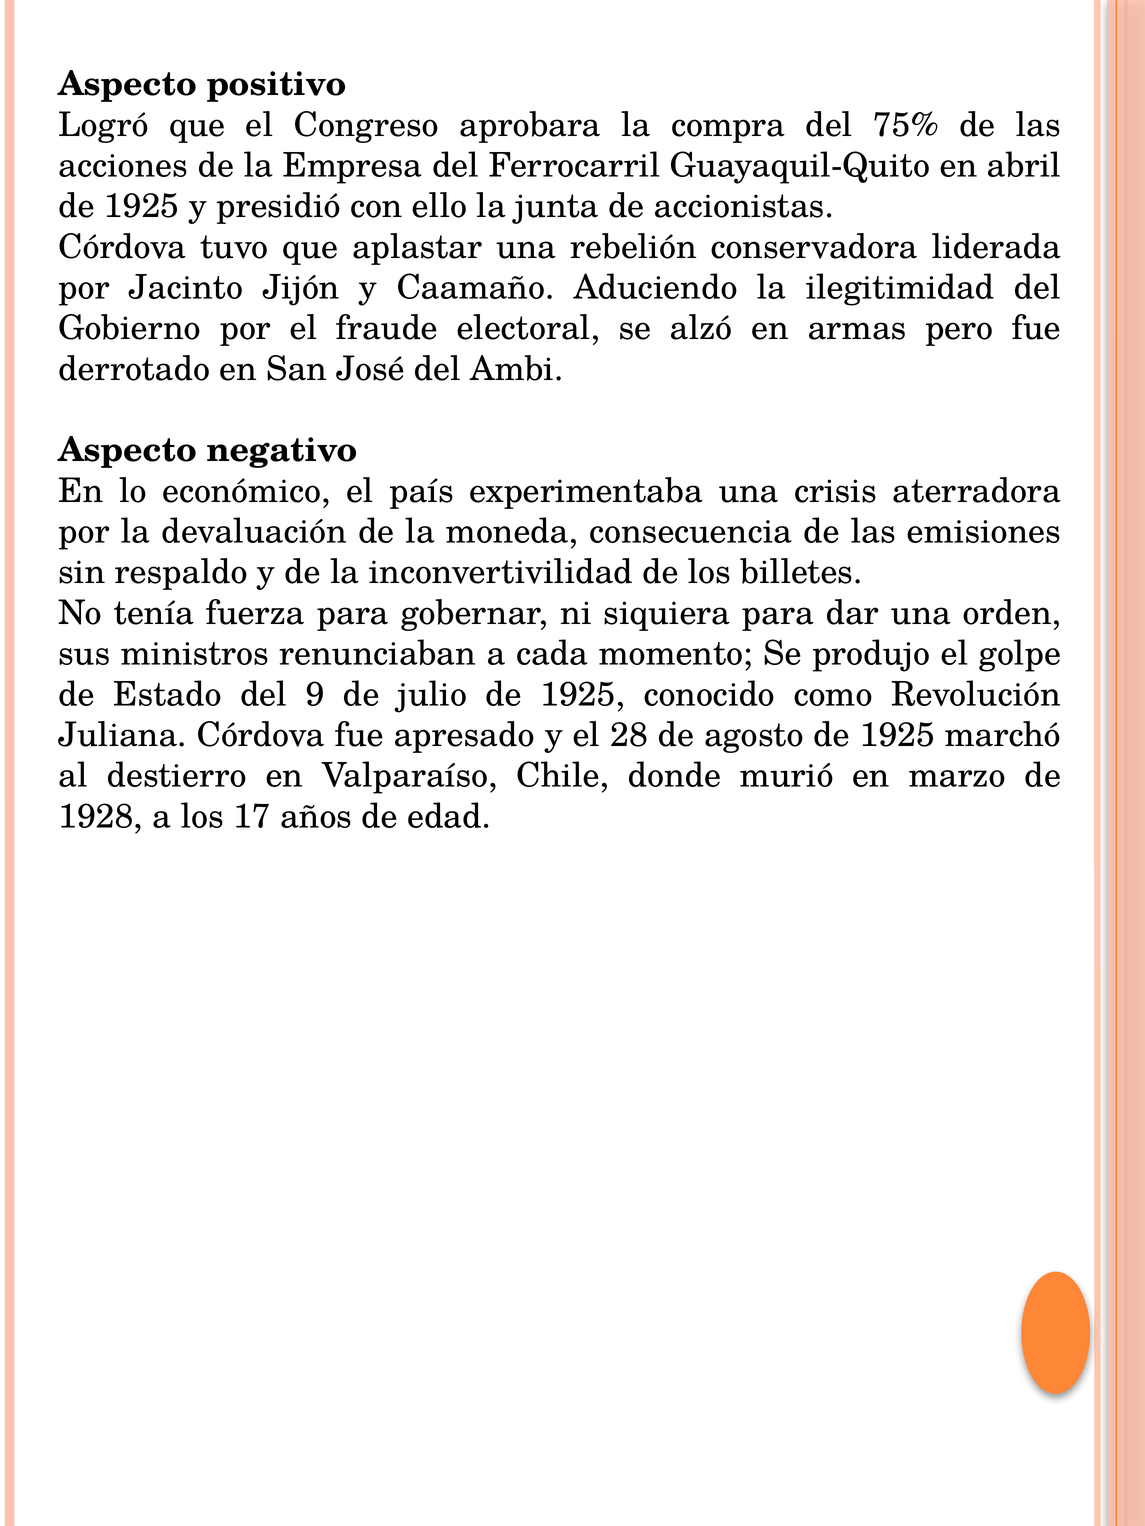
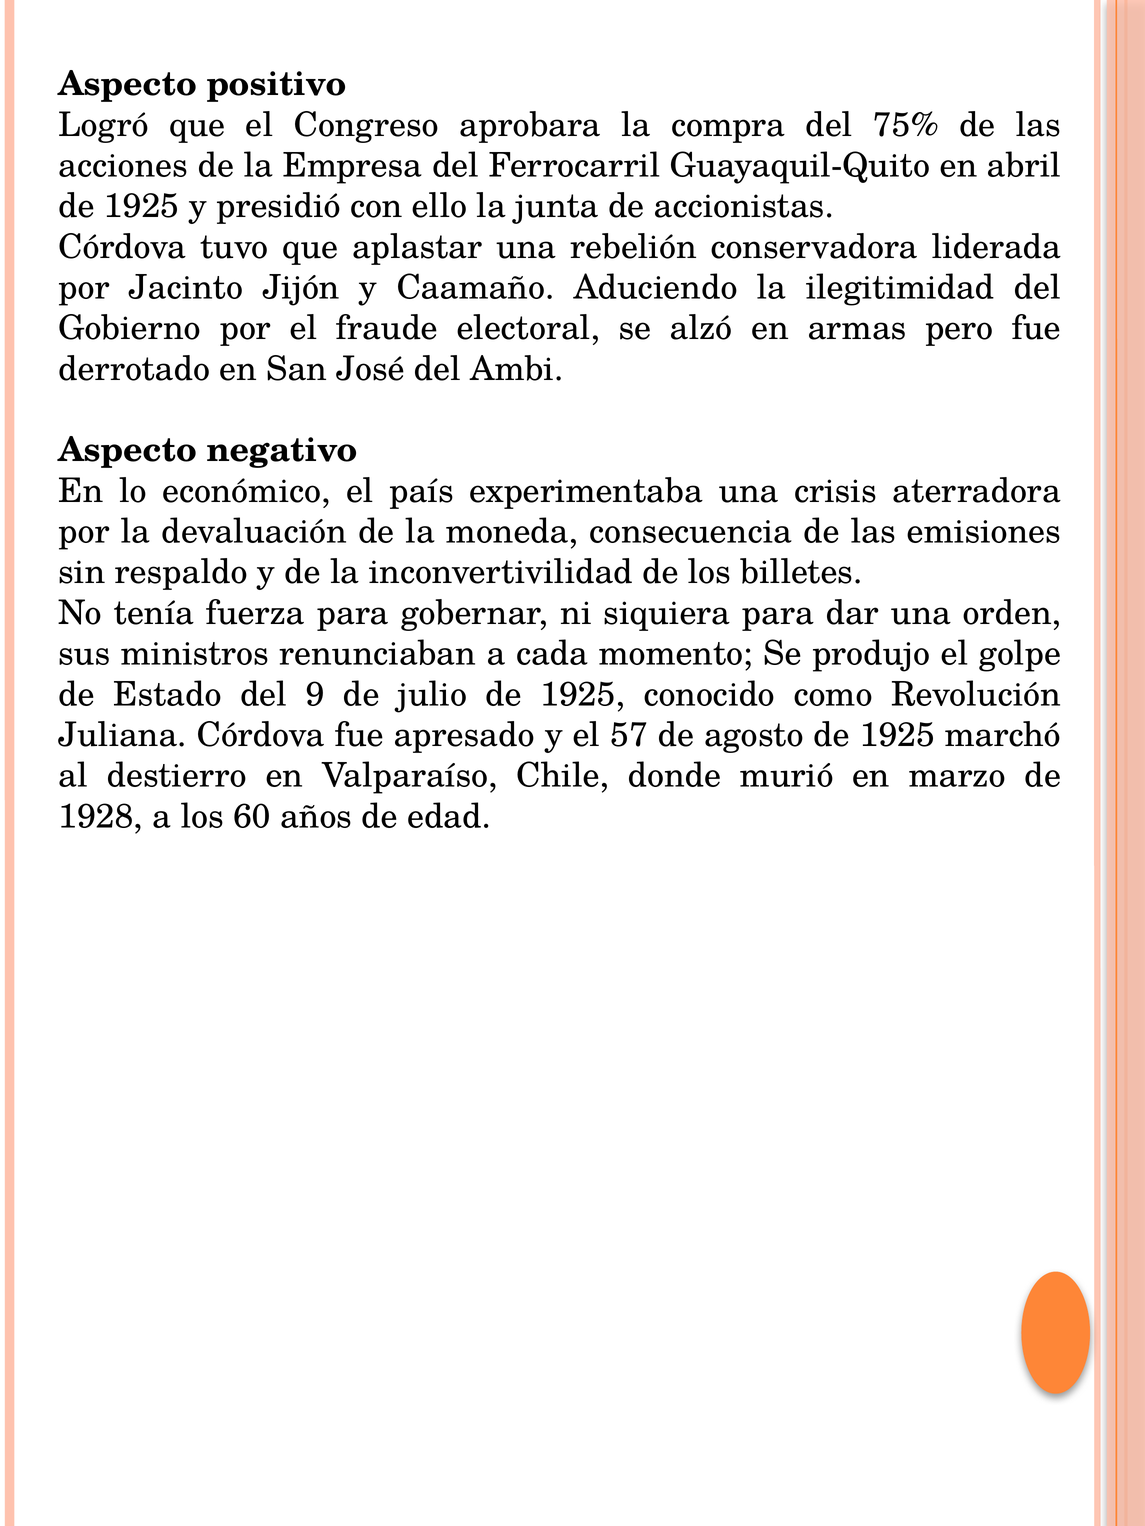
28: 28 -> 57 (629, 735)
17: 17 -> 60 (252, 817)
